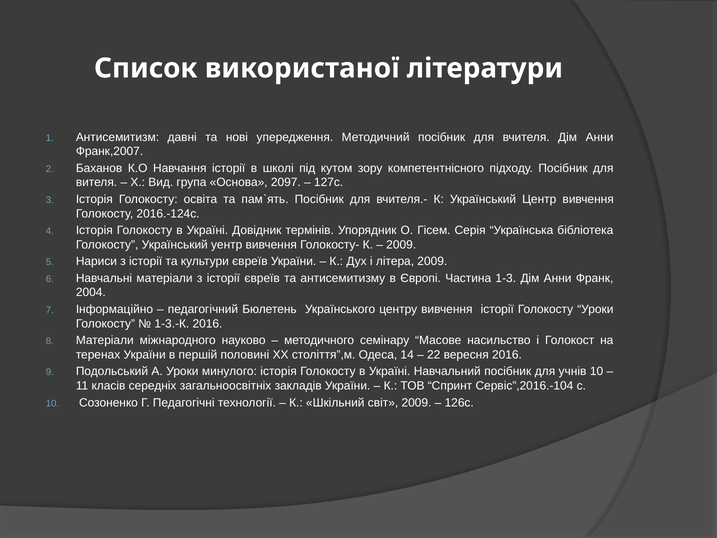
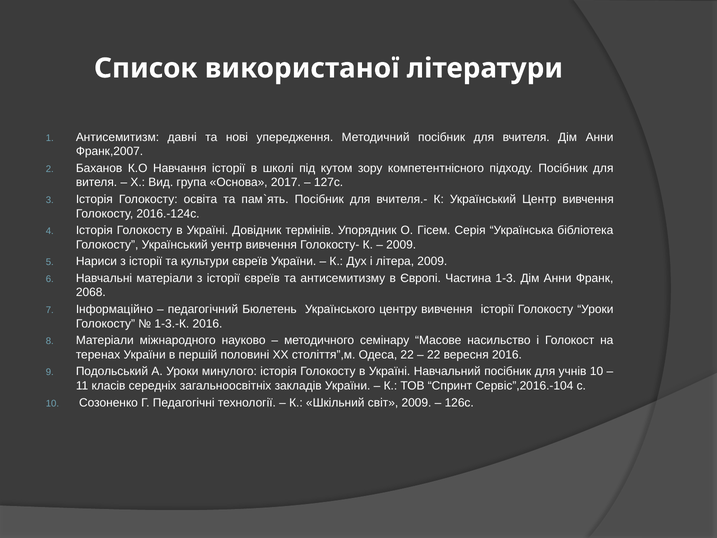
2097: 2097 -> 2017 (286, 182)
2004: 2004 -> 2068 (91, 292)
Одеса 14: 14 -> 22 (407, 355)
